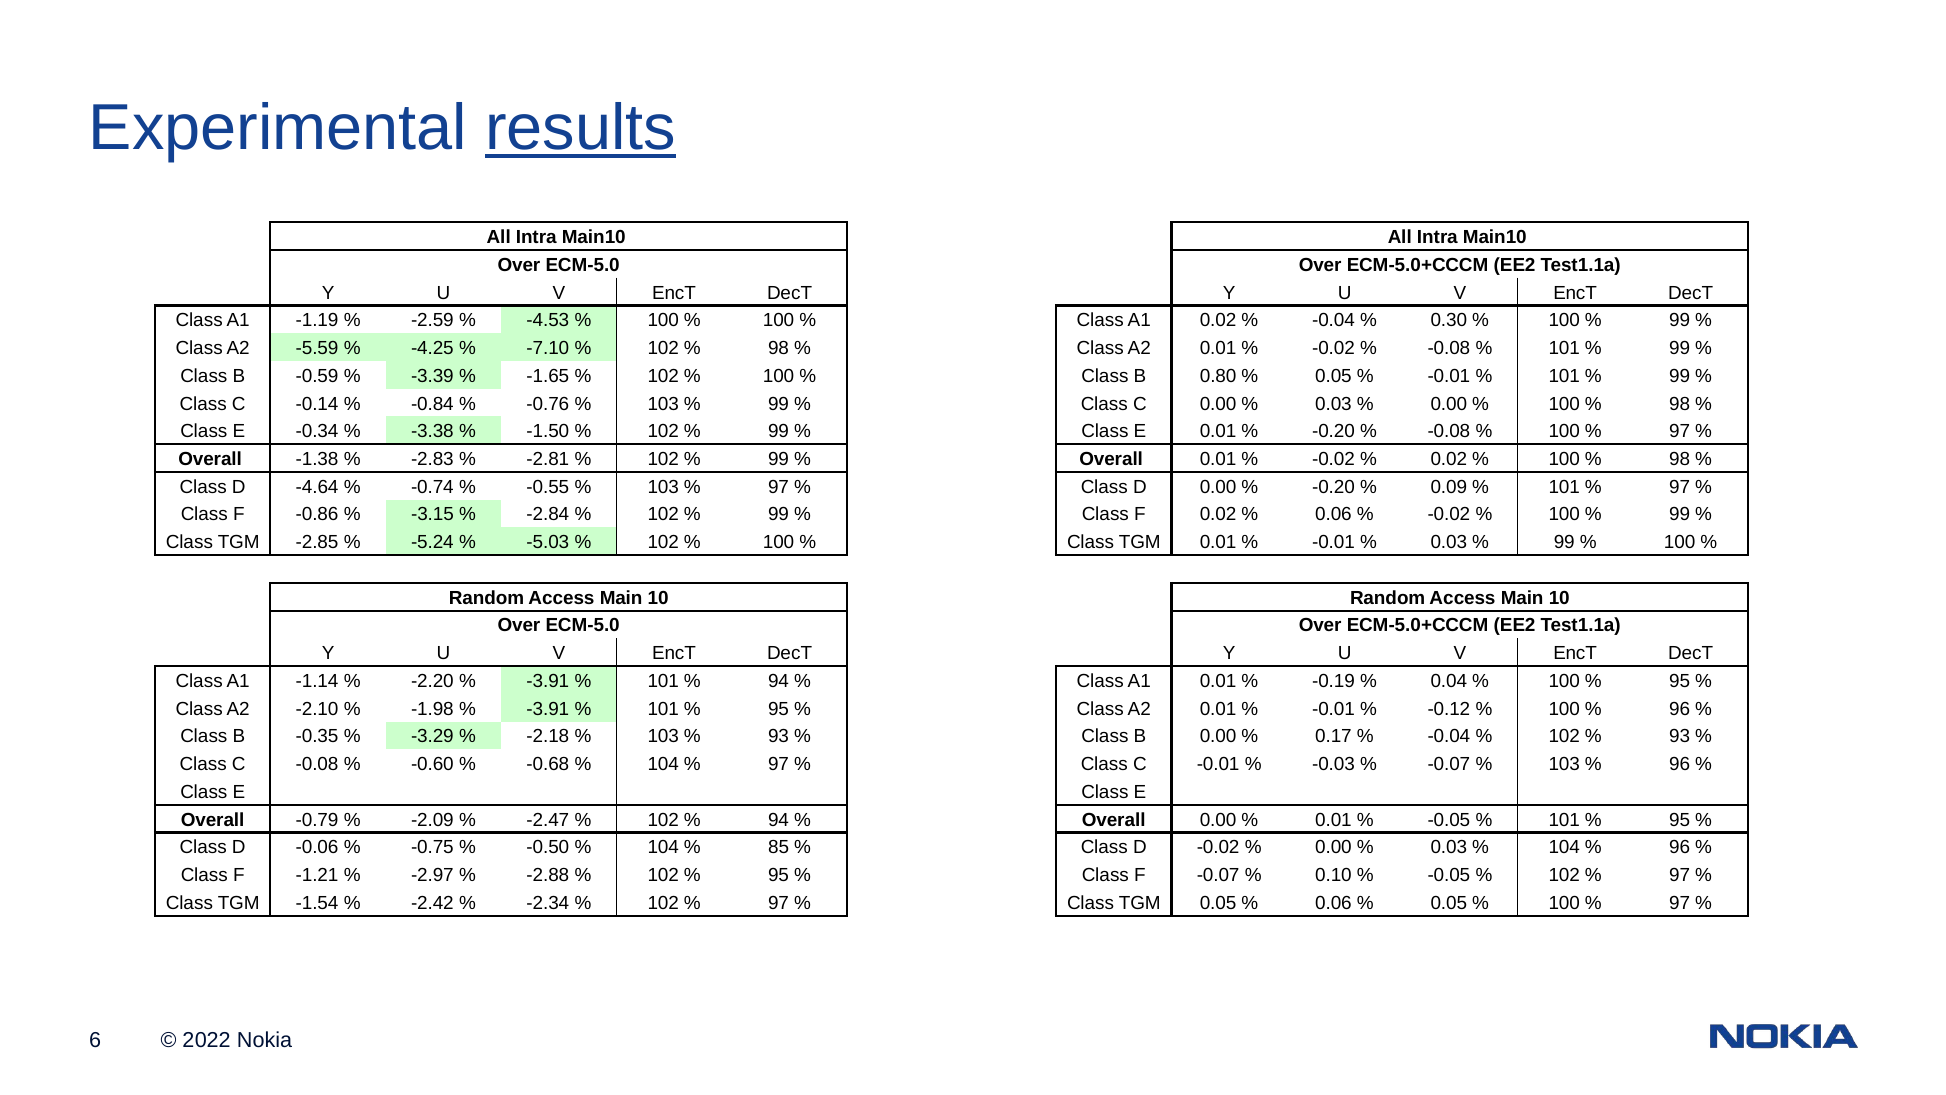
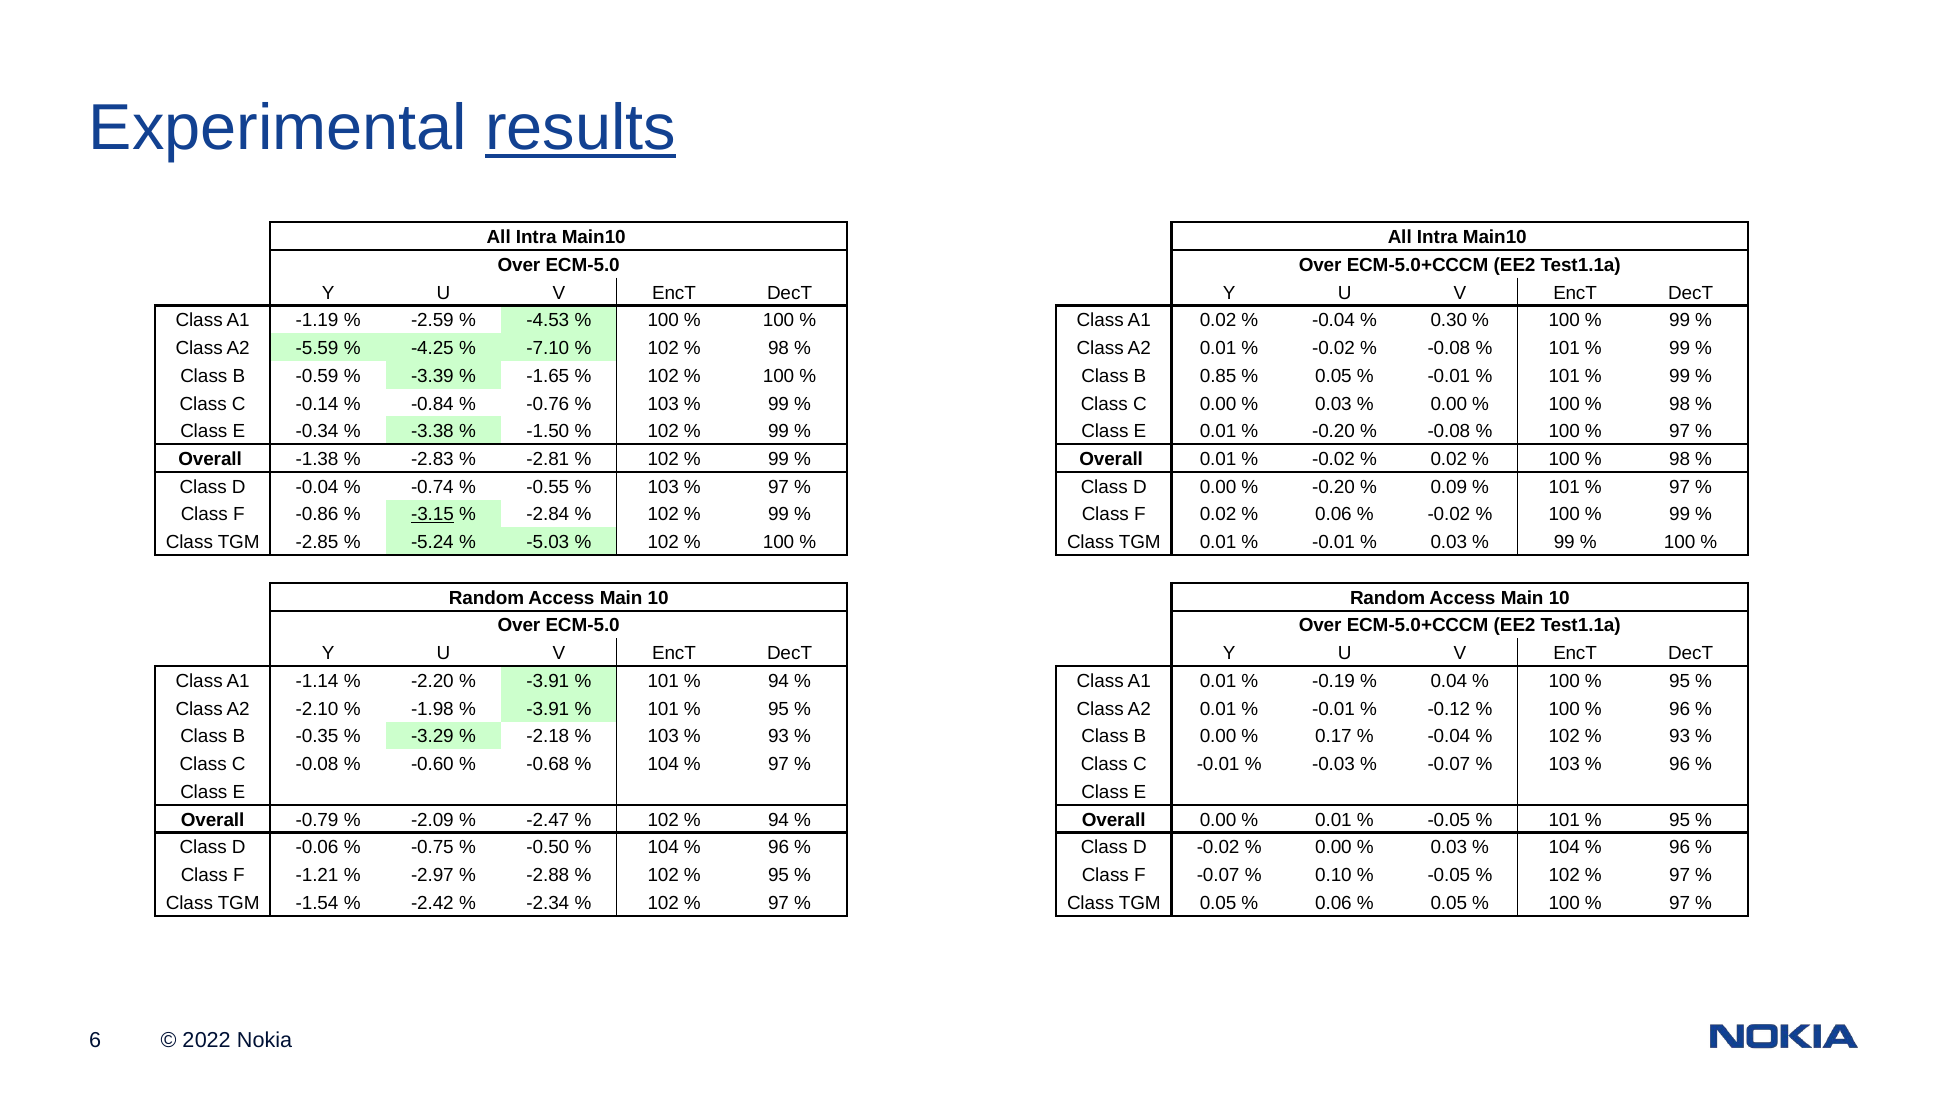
0.80: 0.80 -> 0.85 (1218, 376)
D -4.64: -4.64 -> -0.04 (317, 487)
-3.15 underline: none -> present (432, 515)
85: 85 -> 96 (779, 847)
